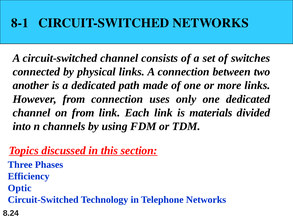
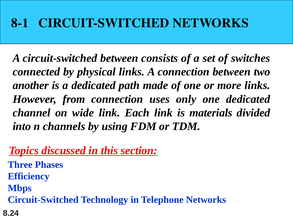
circuit-switched channel: channel -> between (119, 58)
on from: from -> wide (83, 113)
Optic: Optic -> Mbps (20, 189)
